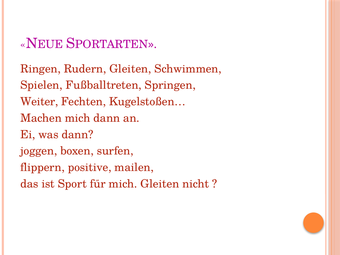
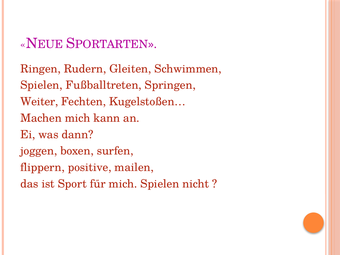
mich dann: dann -> kann (107, 118)
mich Gleiten: Gleiten -> Spielen (160, 184)
